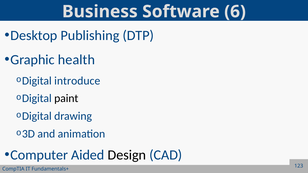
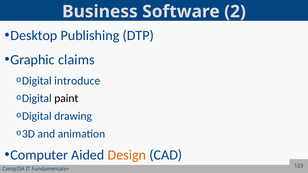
6: 6 -> 2 (235, 12)
health: health -> claims (76, 60)
Design colour: black -> orange (127, 155)
